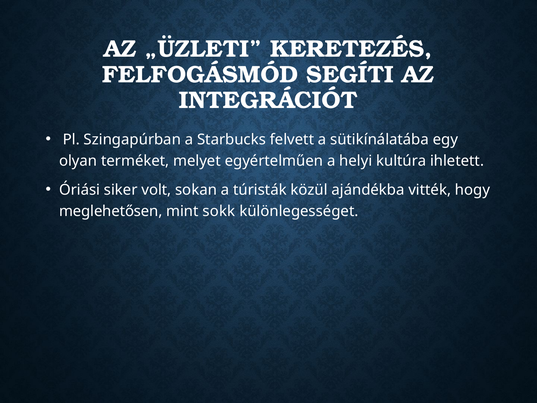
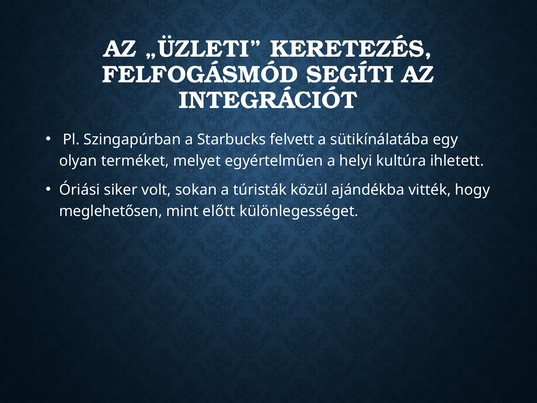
sokk: sokk -> előtt (219, 211)
